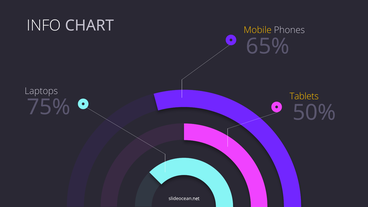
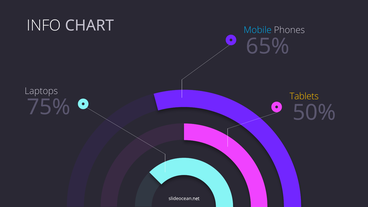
Mobile colour: yellow -> light blue (258, 30)
